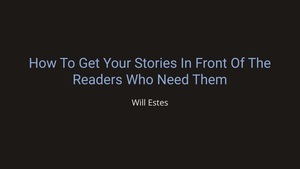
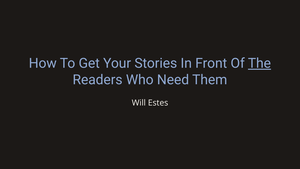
The underline: none -> present (259, 63)
